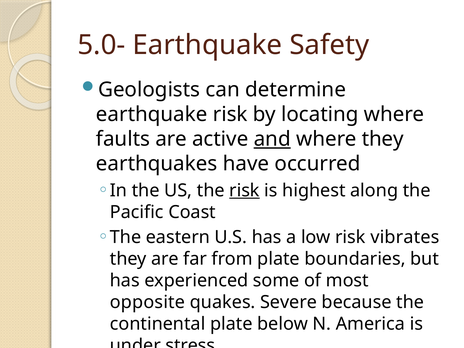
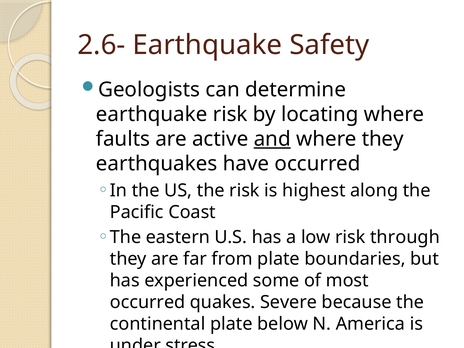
5.0-: 5.0- -> 2.6- (101, 45)
risk underline: present -> none (244, 190)
vibrates: vibrates -> through (405, 237)
opposite: opposite -> occurred (148, 302)
